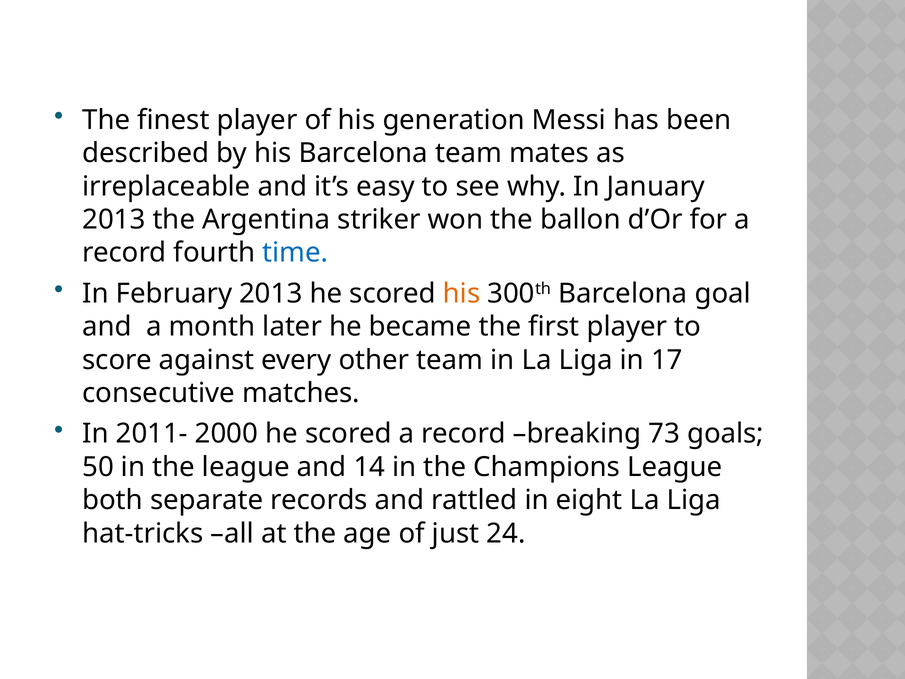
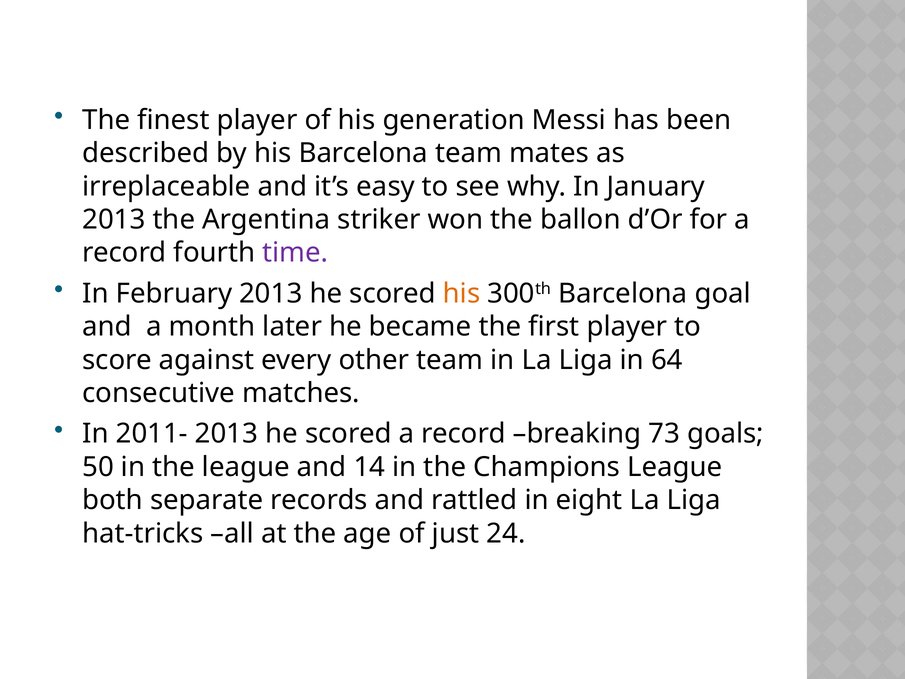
time colour: blue -> purple (295, 253)
17: 17 -> 64 (667, 360)
2011- 2000: 2000 -> 2013 (226, 434)
